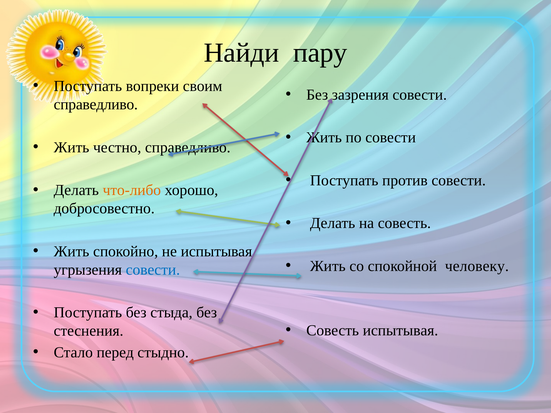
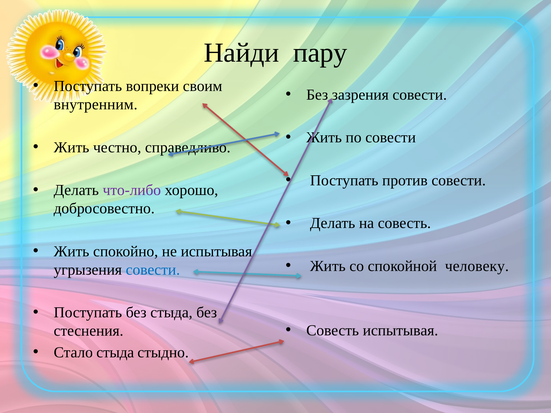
справедливо: справедливо -> внутренним (96, 105)
что-либо colour: orange -> purple (132, 190)
Стало перед: перед -> стыда (115, 353)
